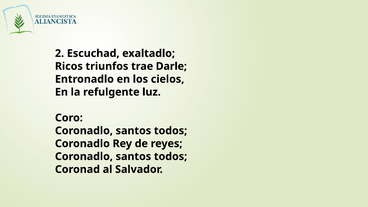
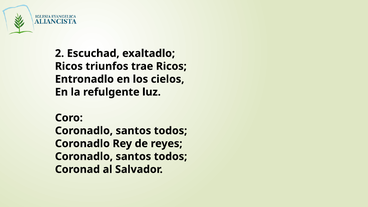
trae Darle: Darle -> Ricos (171, 66)
